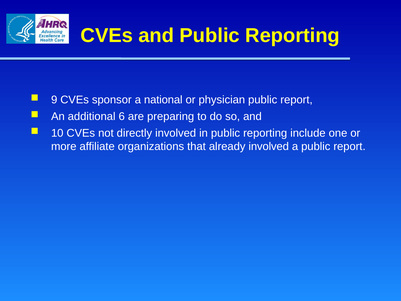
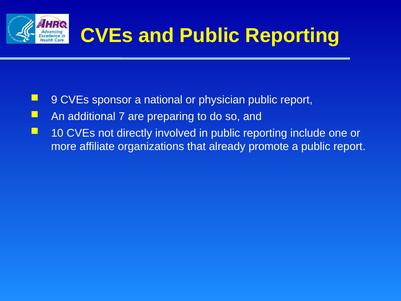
6: 6 -> 7 (122, 116)
already involved: involved -> promote (269, 146)
